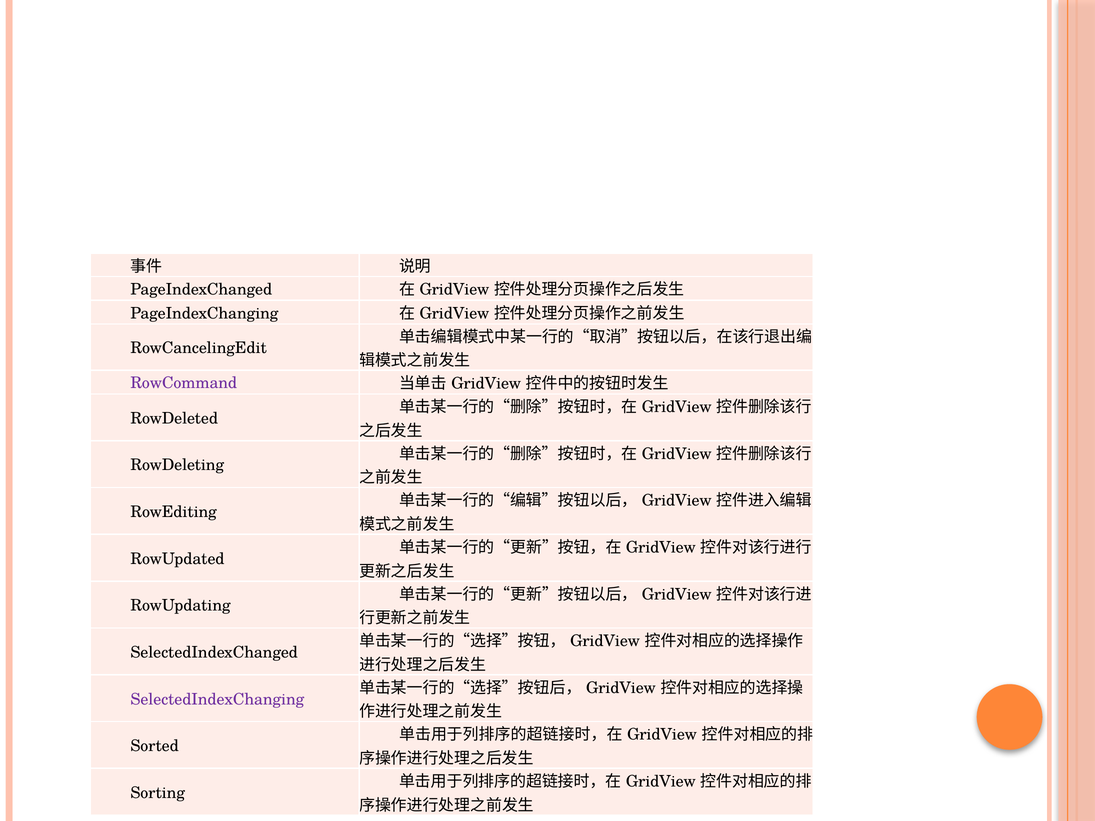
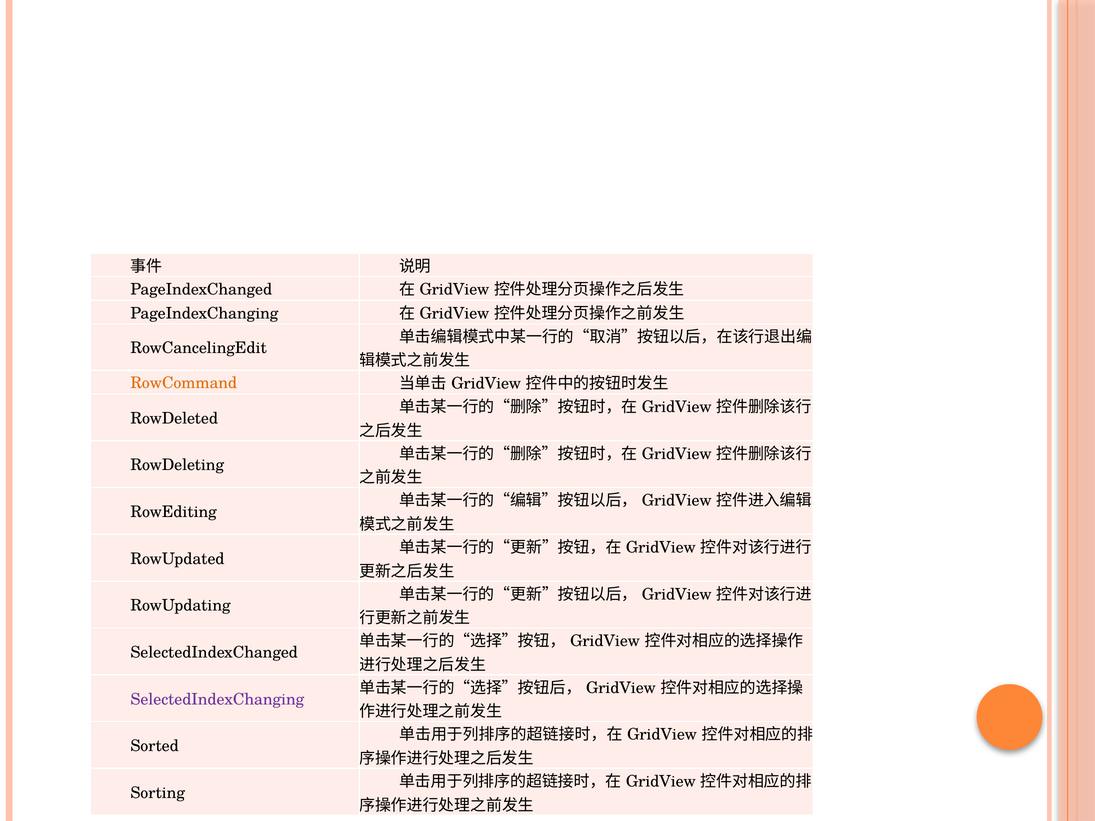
RowCommand colour: purple -> orange (184, 383)
